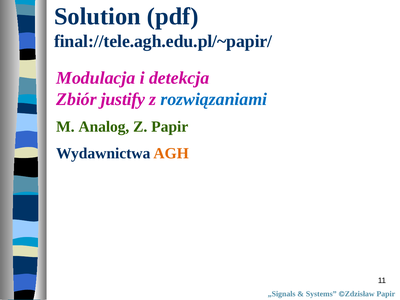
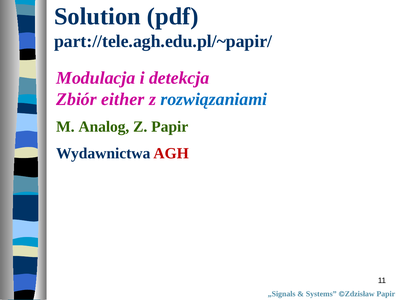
final://tele.agh.edu.pl/~papir/: final://tele.agh.edu.pl/~papir/ -> part://tele.agh.edu.pl/~papir/ (163, 41)
justify: justify -> either (123, 99)
AGH colour: orange -> red (171, 153)
